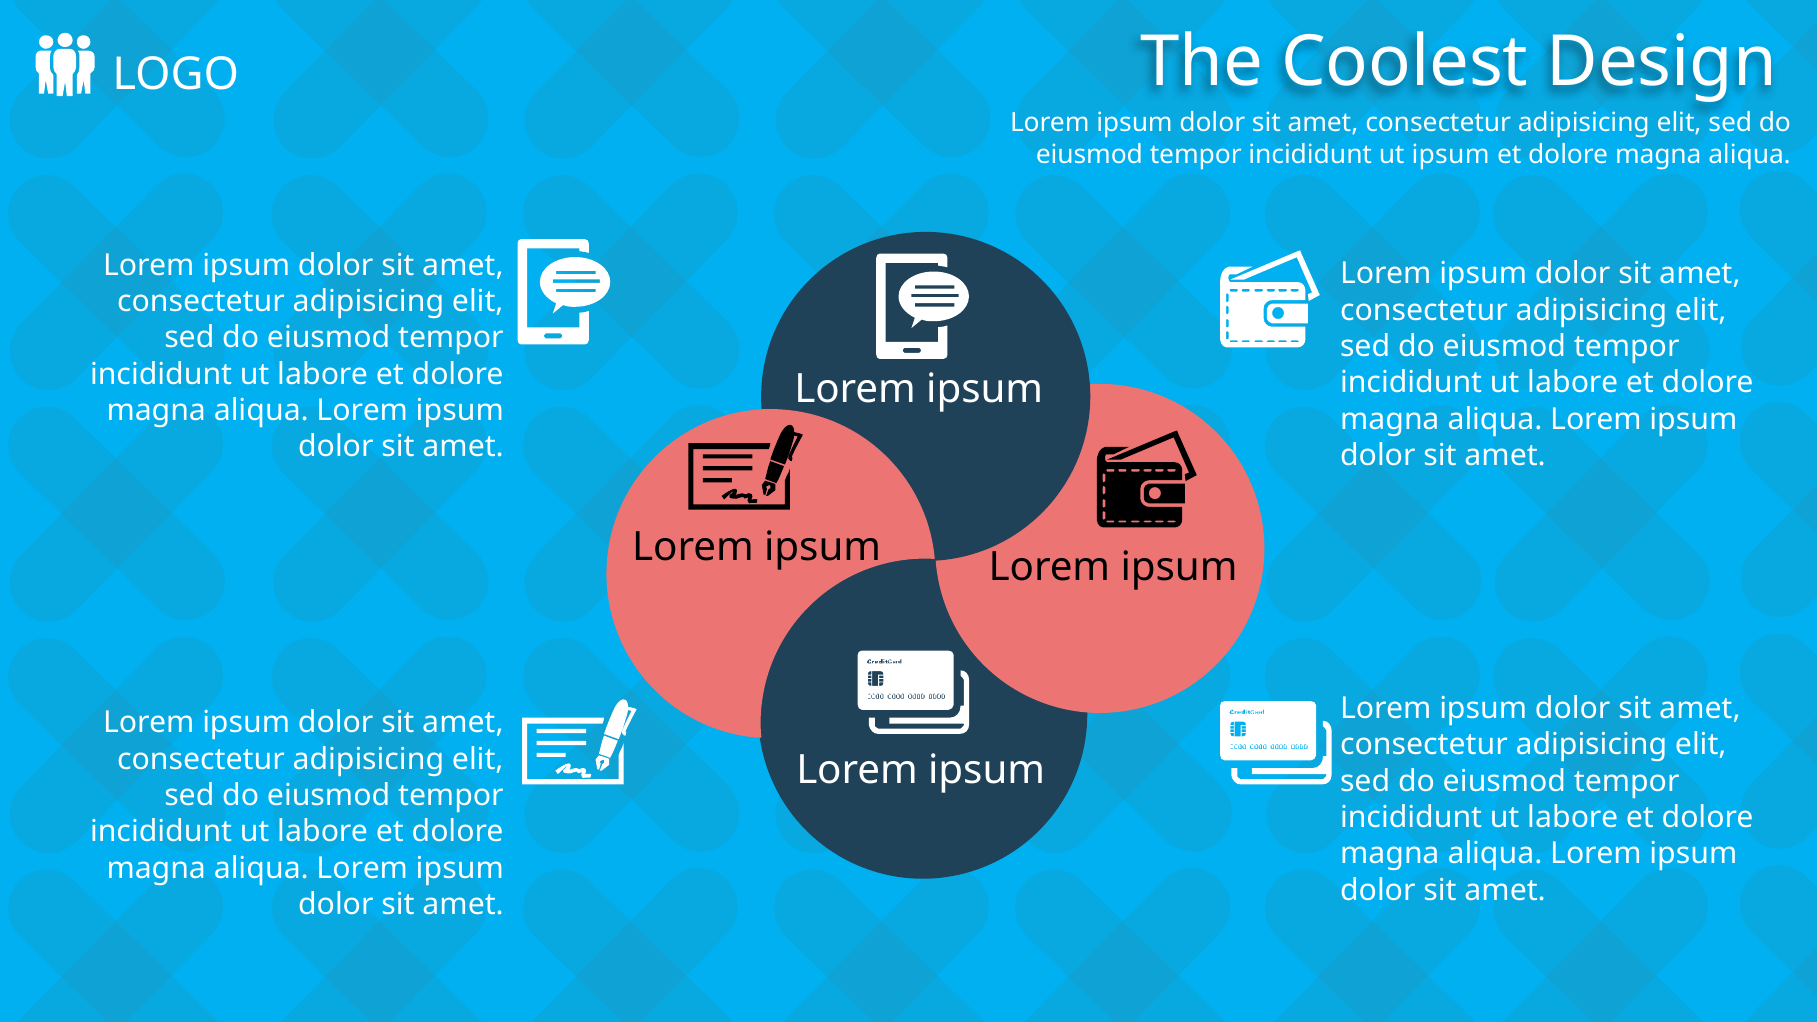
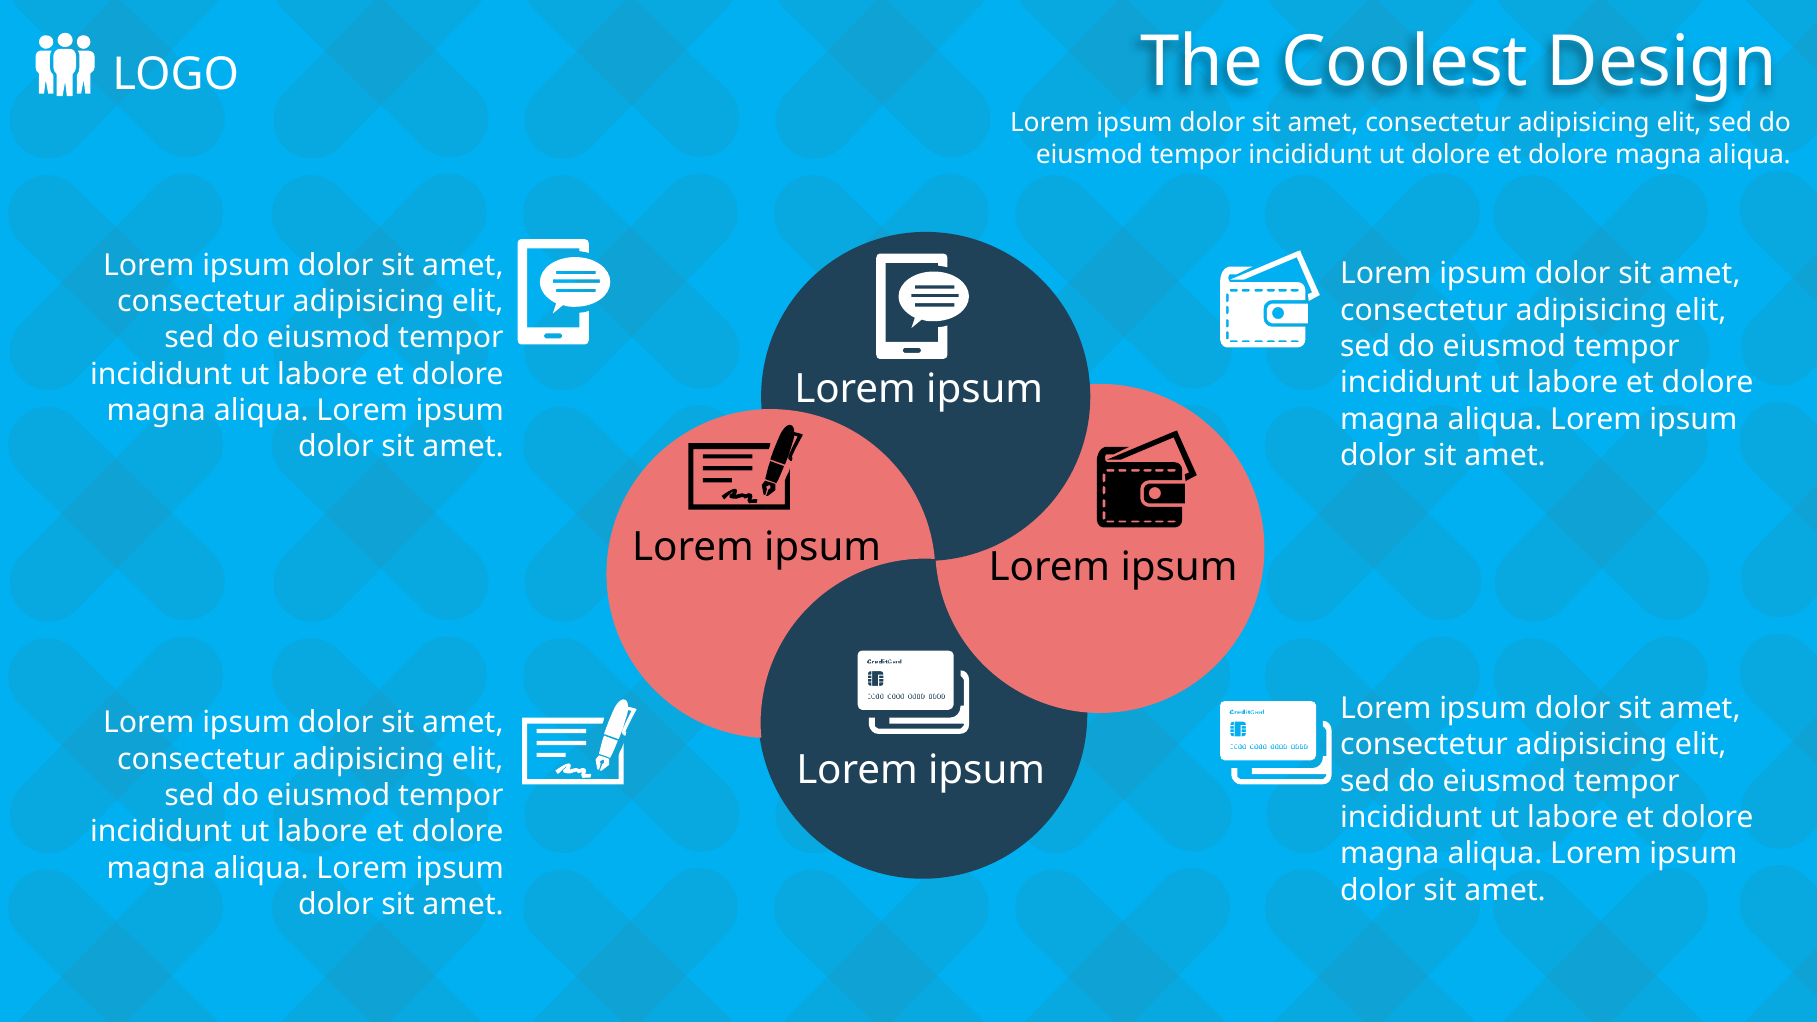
ut ipsum: ipsum -> dolore (1451, 155)
